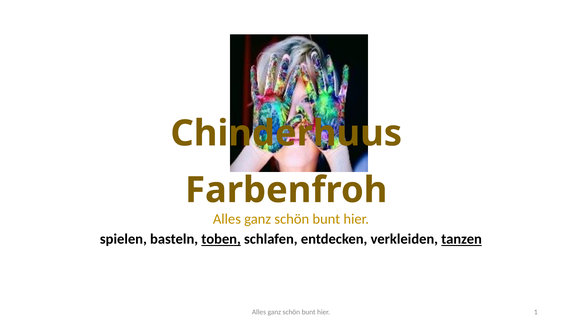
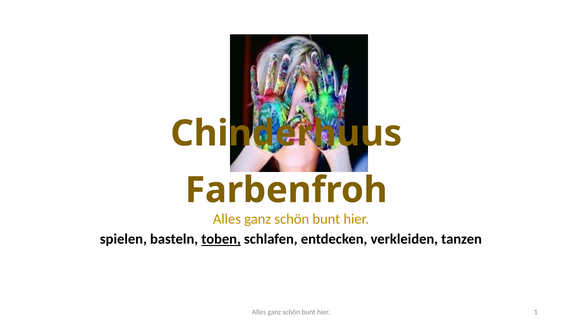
tanzen underline: present -> none (462, 239)
